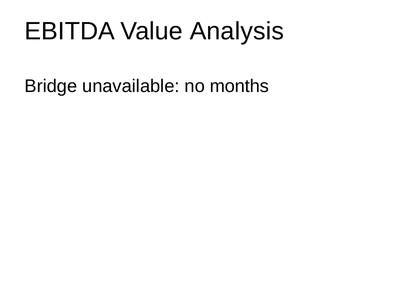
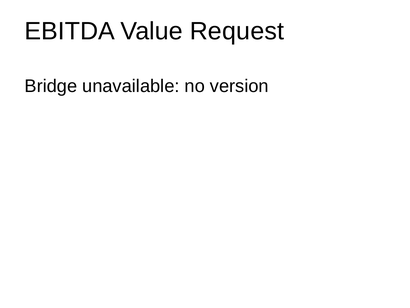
Analysis: Analysis -> Request (237, 31)
months: months -> version (239, 86)
